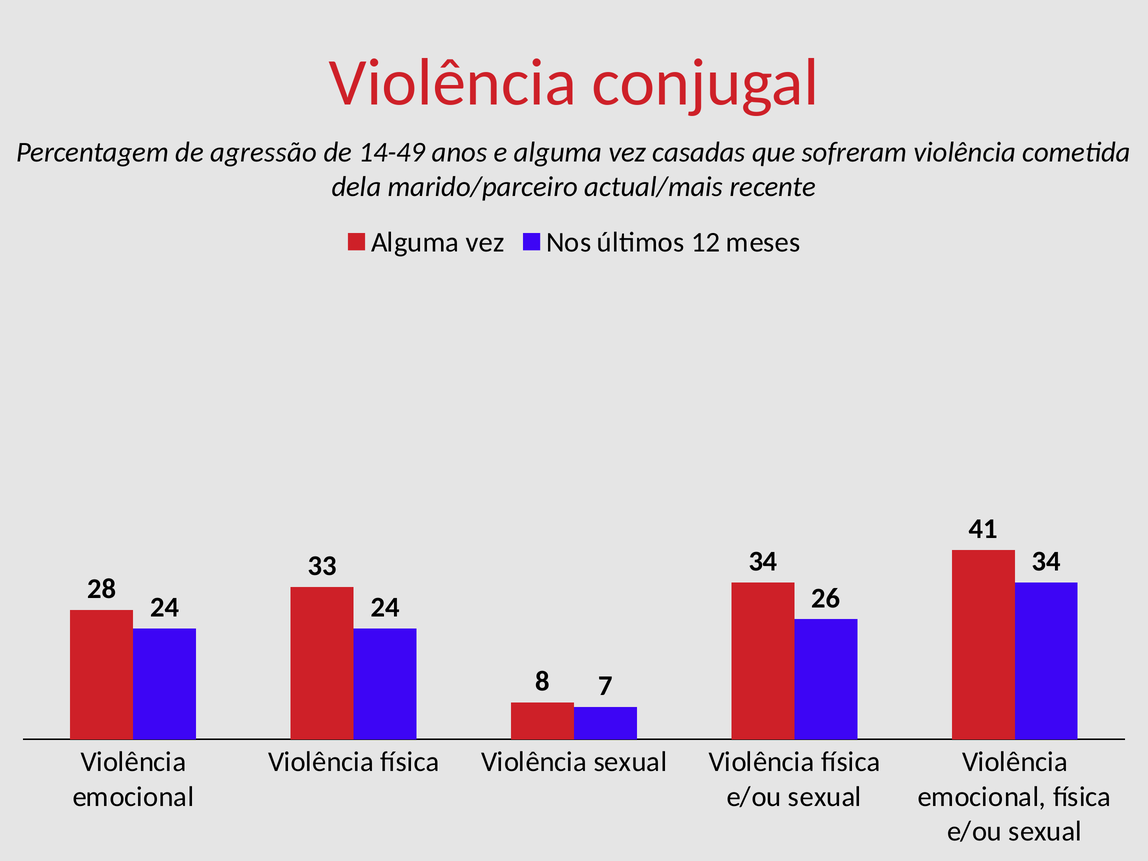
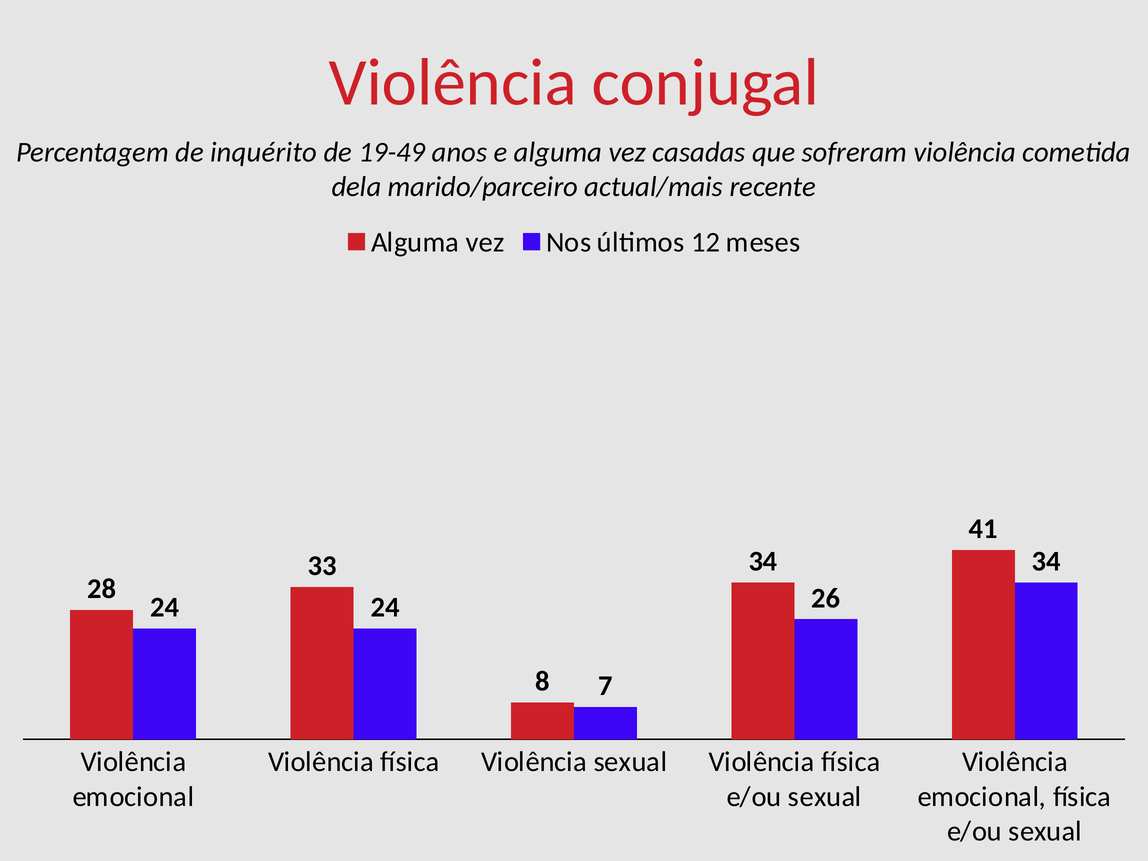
agressão: agressão -> inquérito (264, 152)
14-49: 14-49 -> 19-49 (392, 152)
